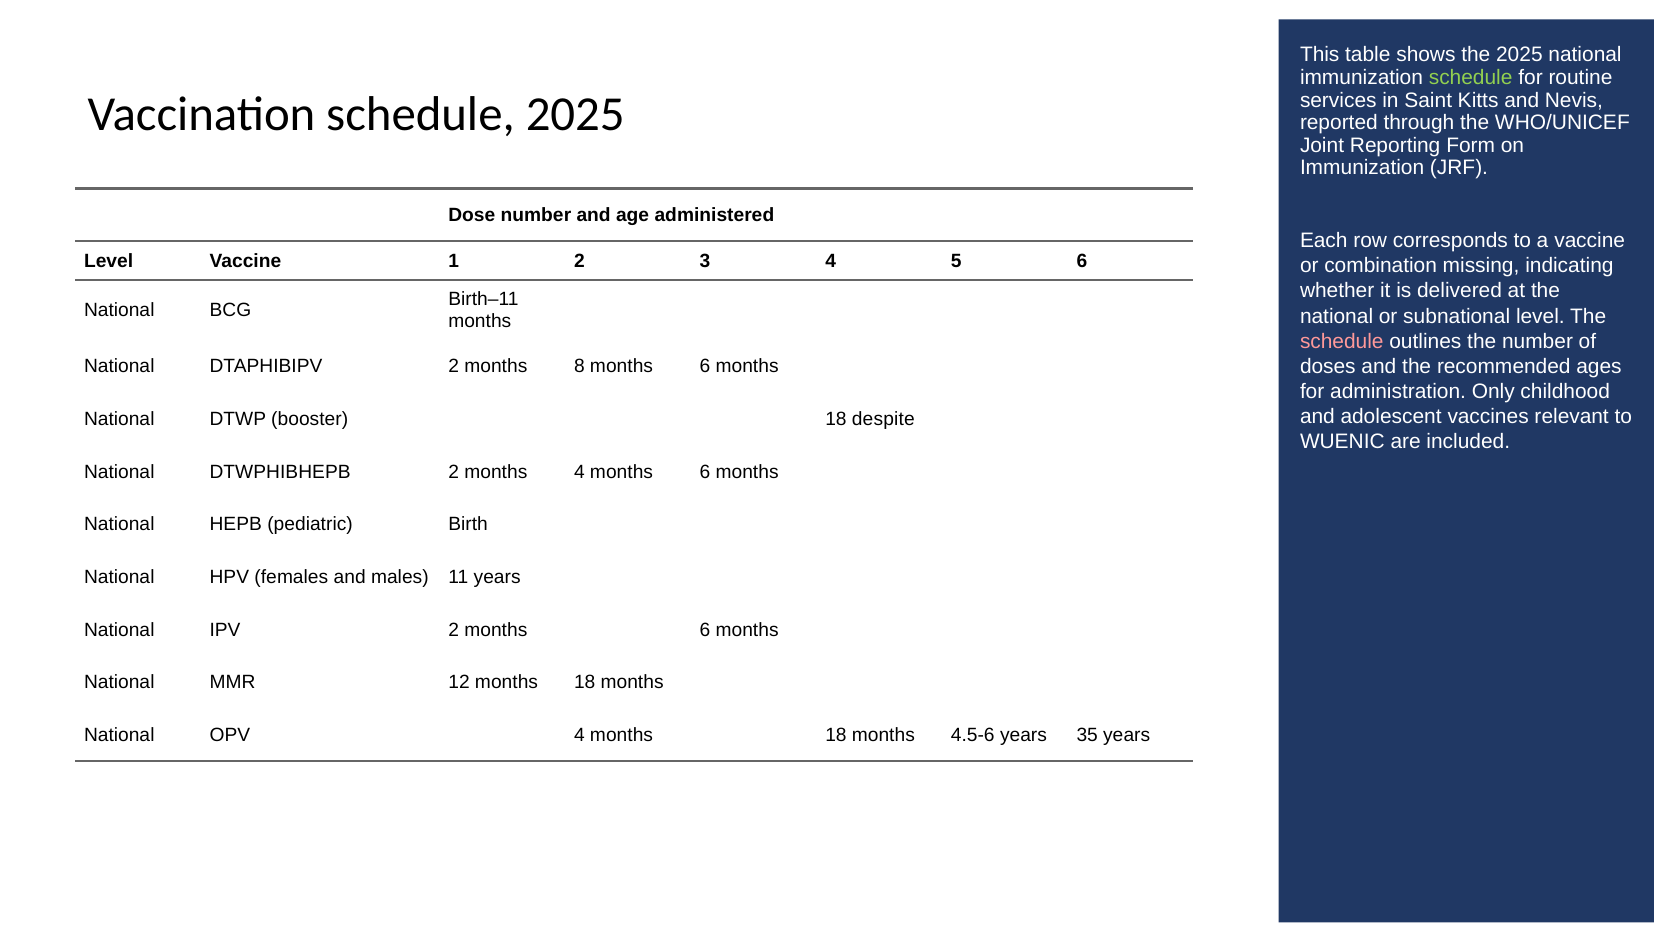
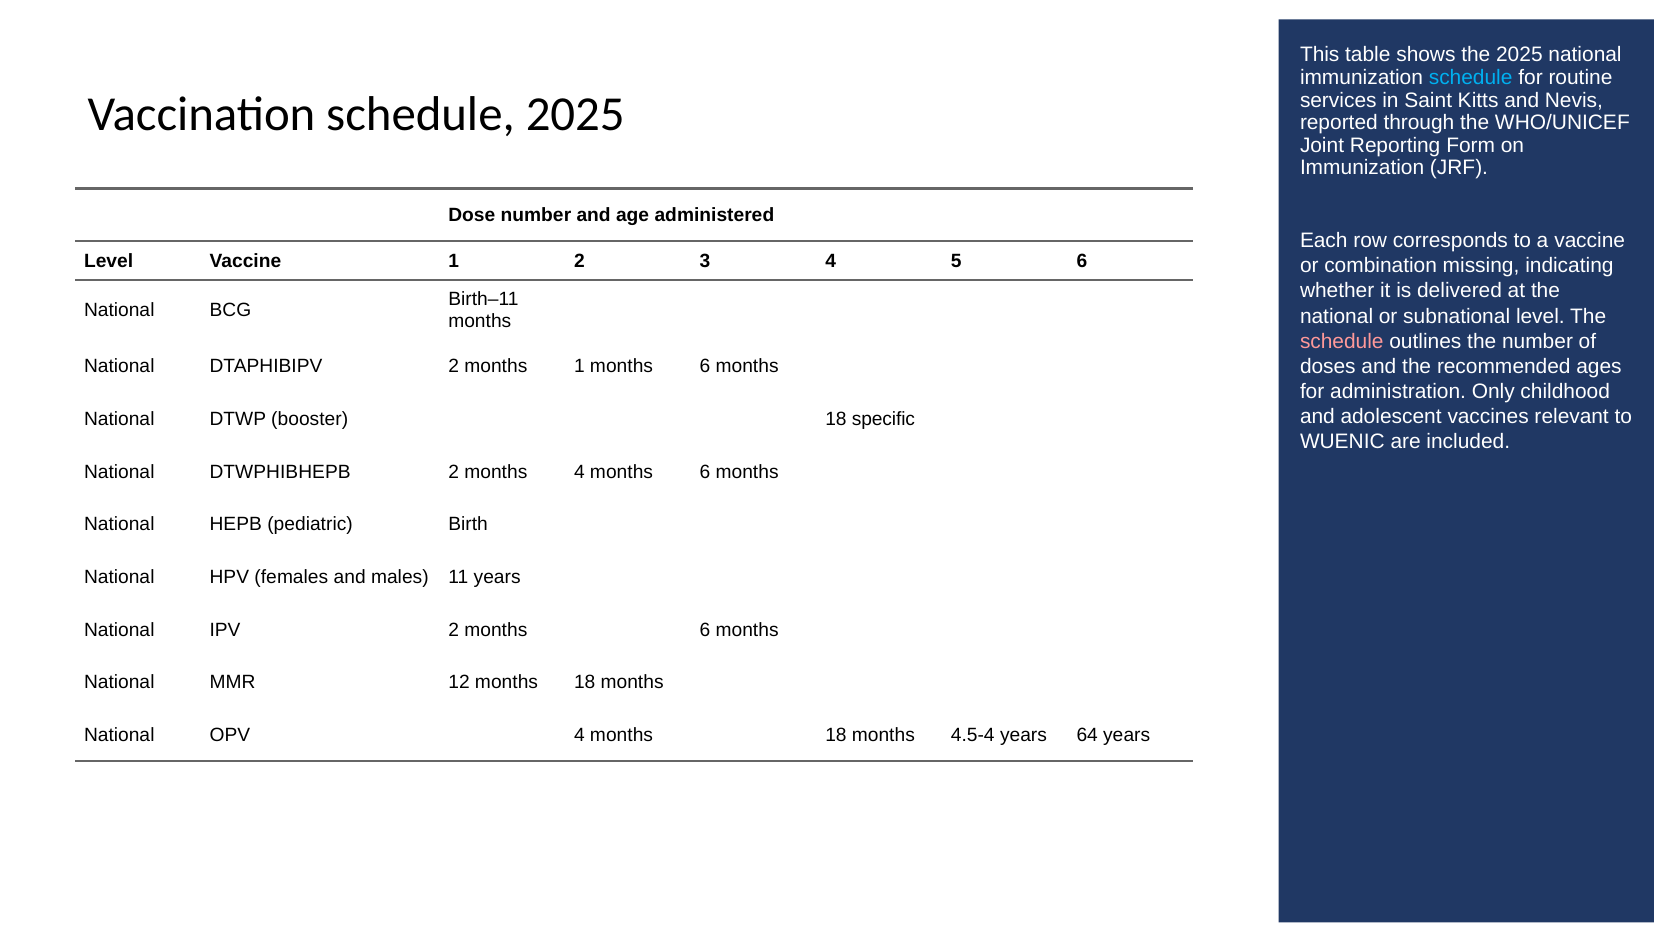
schedule colour: light green -> light blue (1471, 78)
months 8: 8 -> 1 (579, 367)
despite: despite -> specific (883, 419)
4.5-6: 4.5-6 -> 4.5-4 (973, 735)
35: 35 -> 64 (1087, 735)
